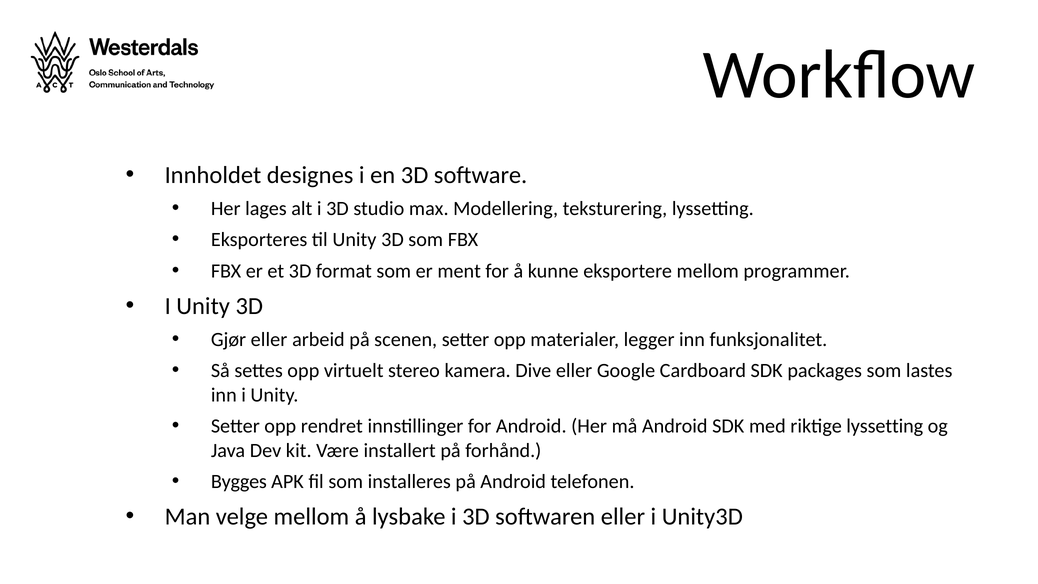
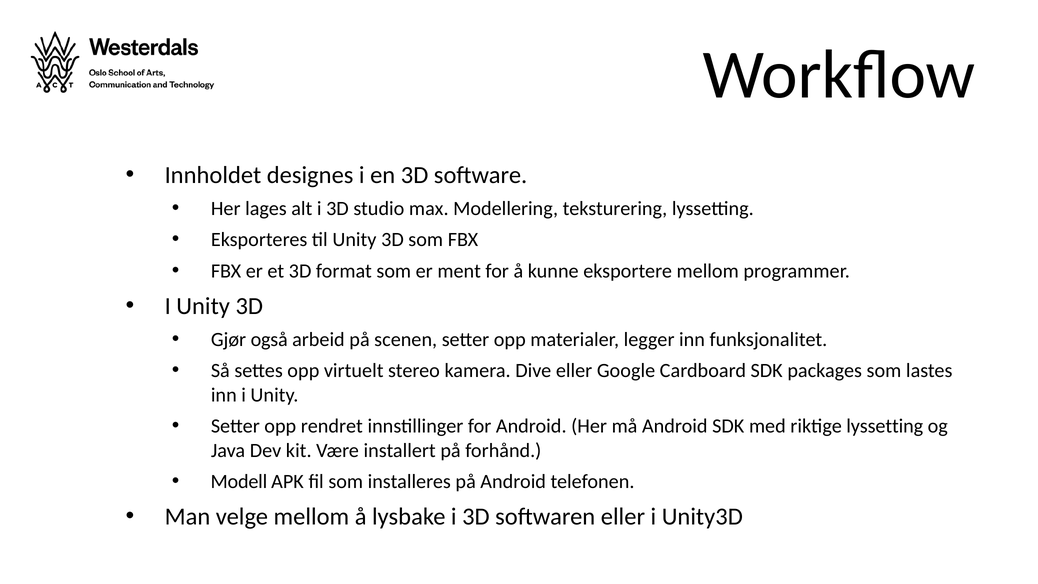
Gjør eller: eller -> også (269, 340)
Bygges: Bygges -> Modell (239, 481)
